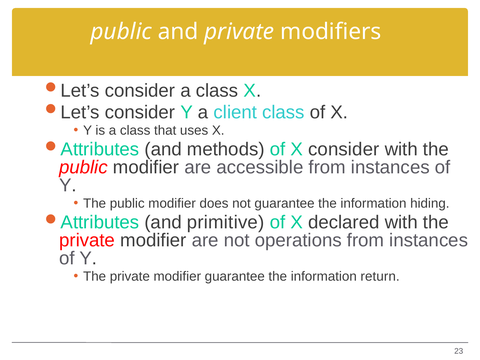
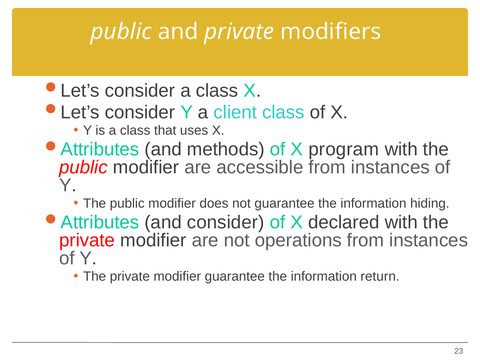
X consider: consider -> program (344, 149)
and primitive: primitive -> consider (226, 222)
